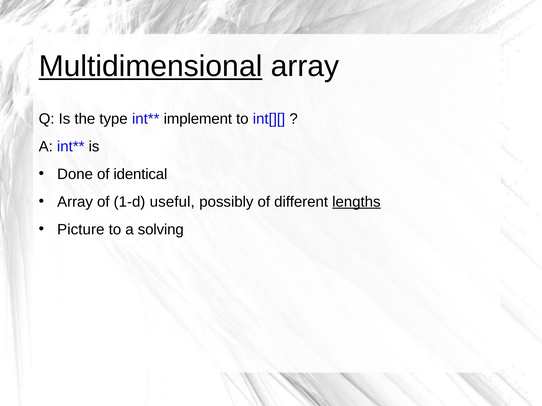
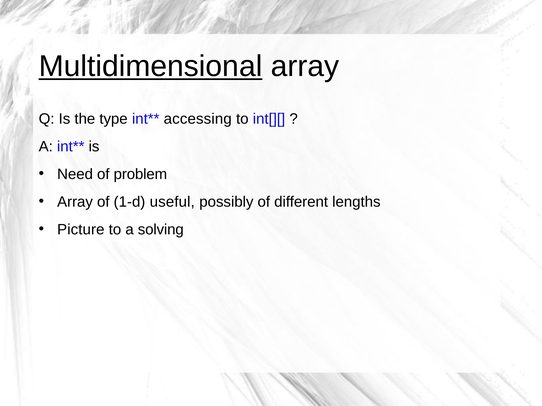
implement: implement -> accessing (198, 119)
Done: Done -> Need (75, 174)
identical: identical -> problem (140, 174)
lengths underline: present -> none (356, 202)
